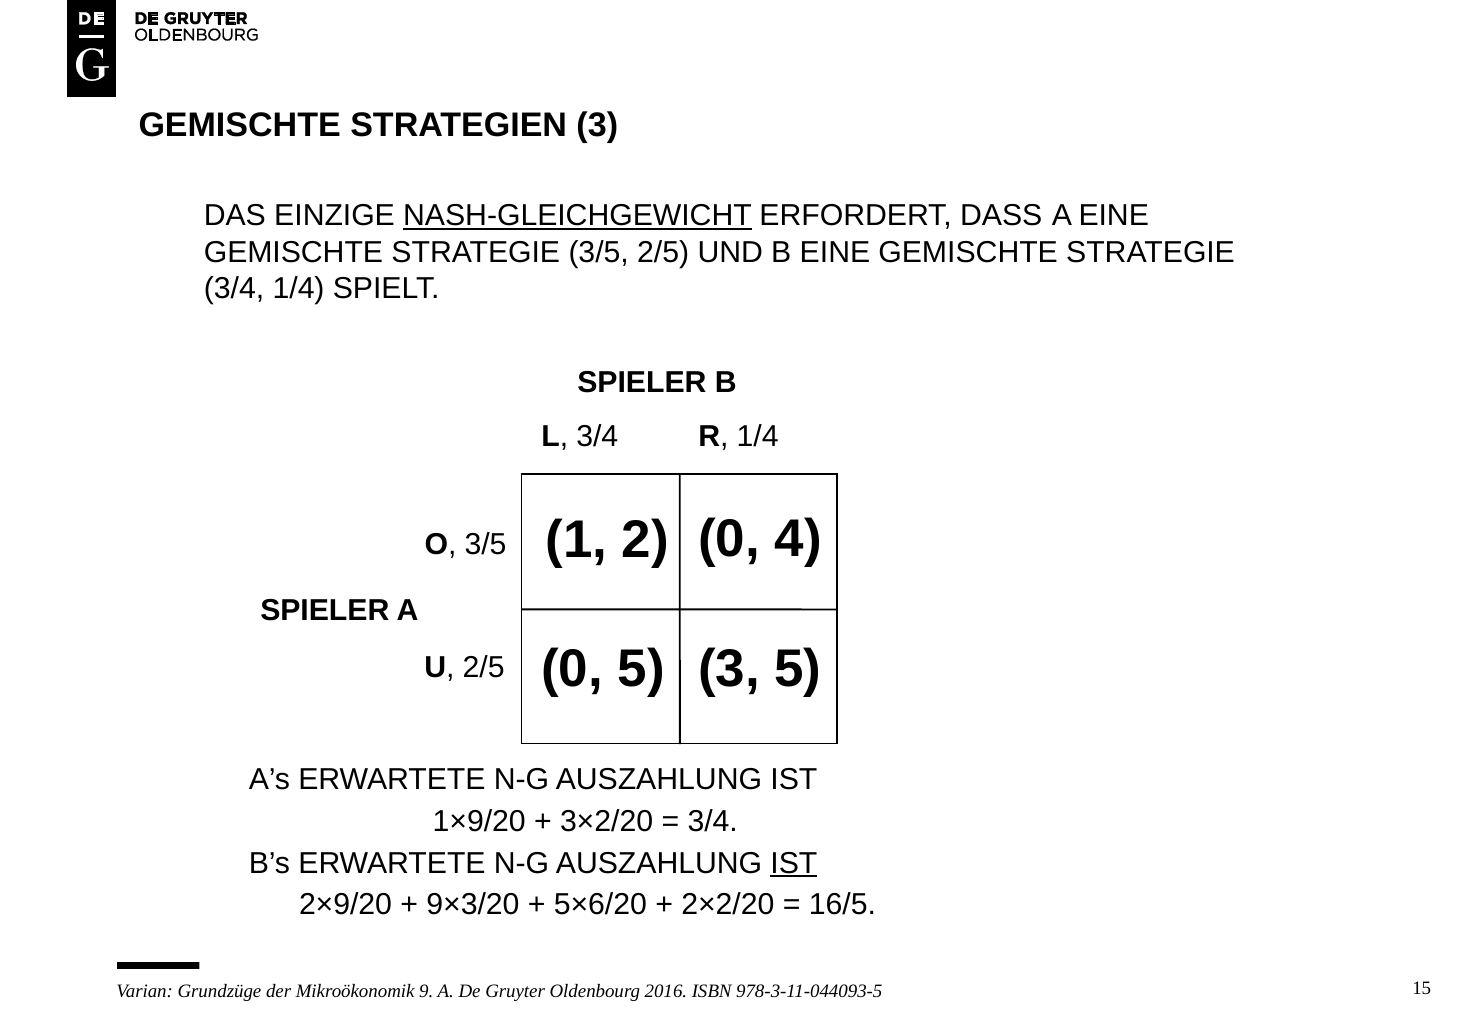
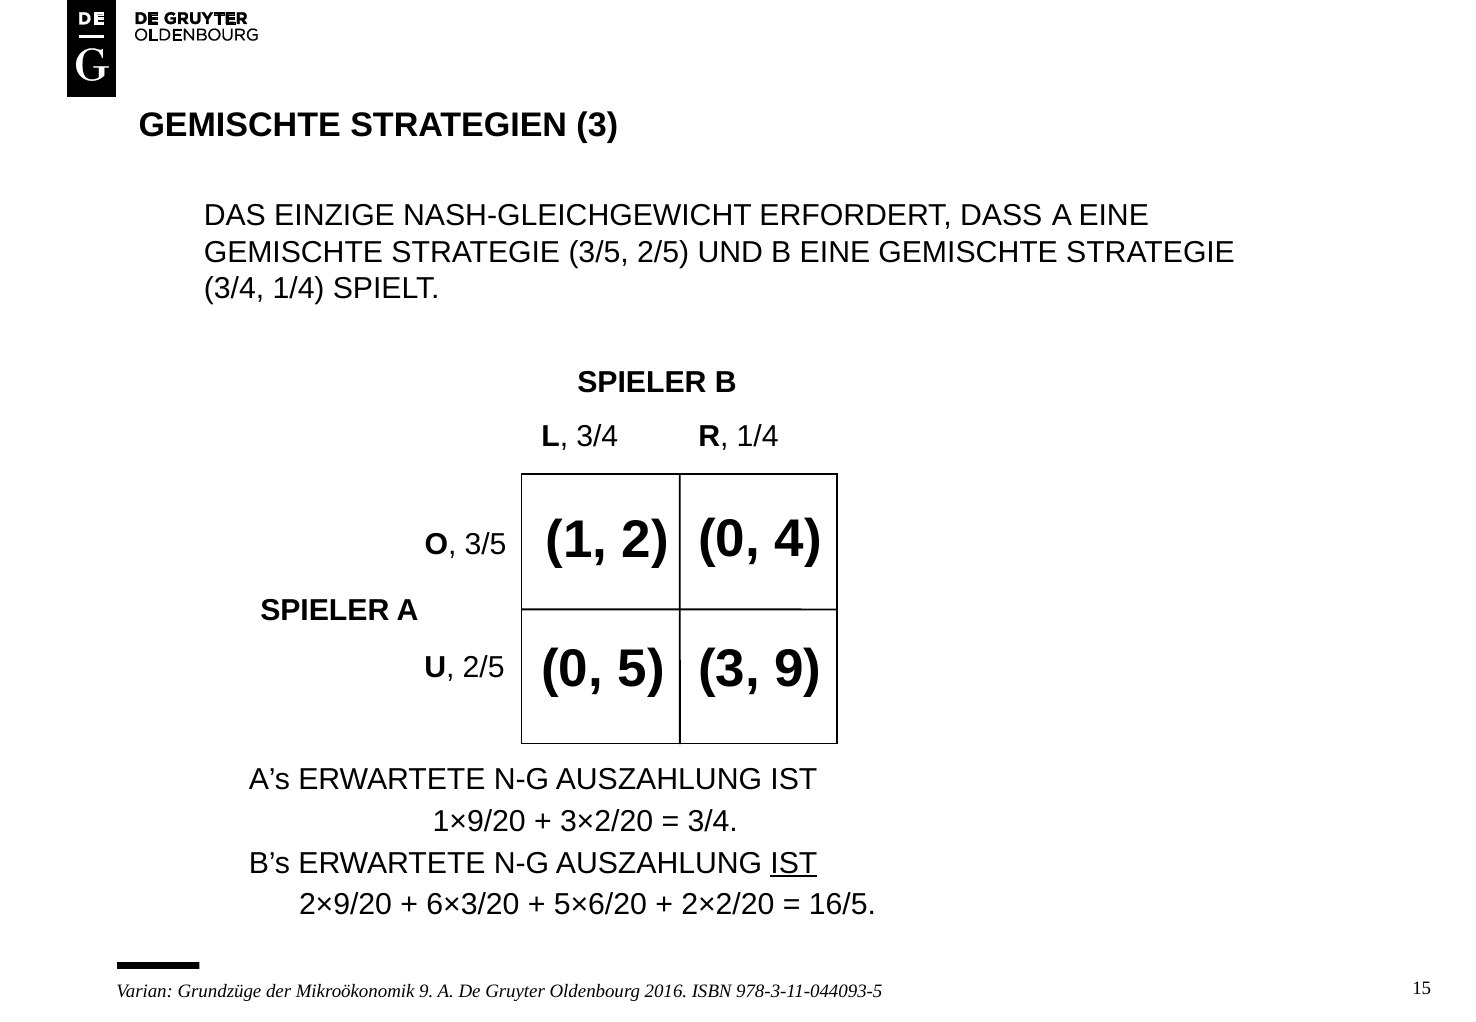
NASH-GLEICHGEWICHT underline: present -> none (577, 216)
3 5: 5 -> 9 (798, 669)
9×3/20: 9×3/20 -> 6×3/20 (473, 905)
